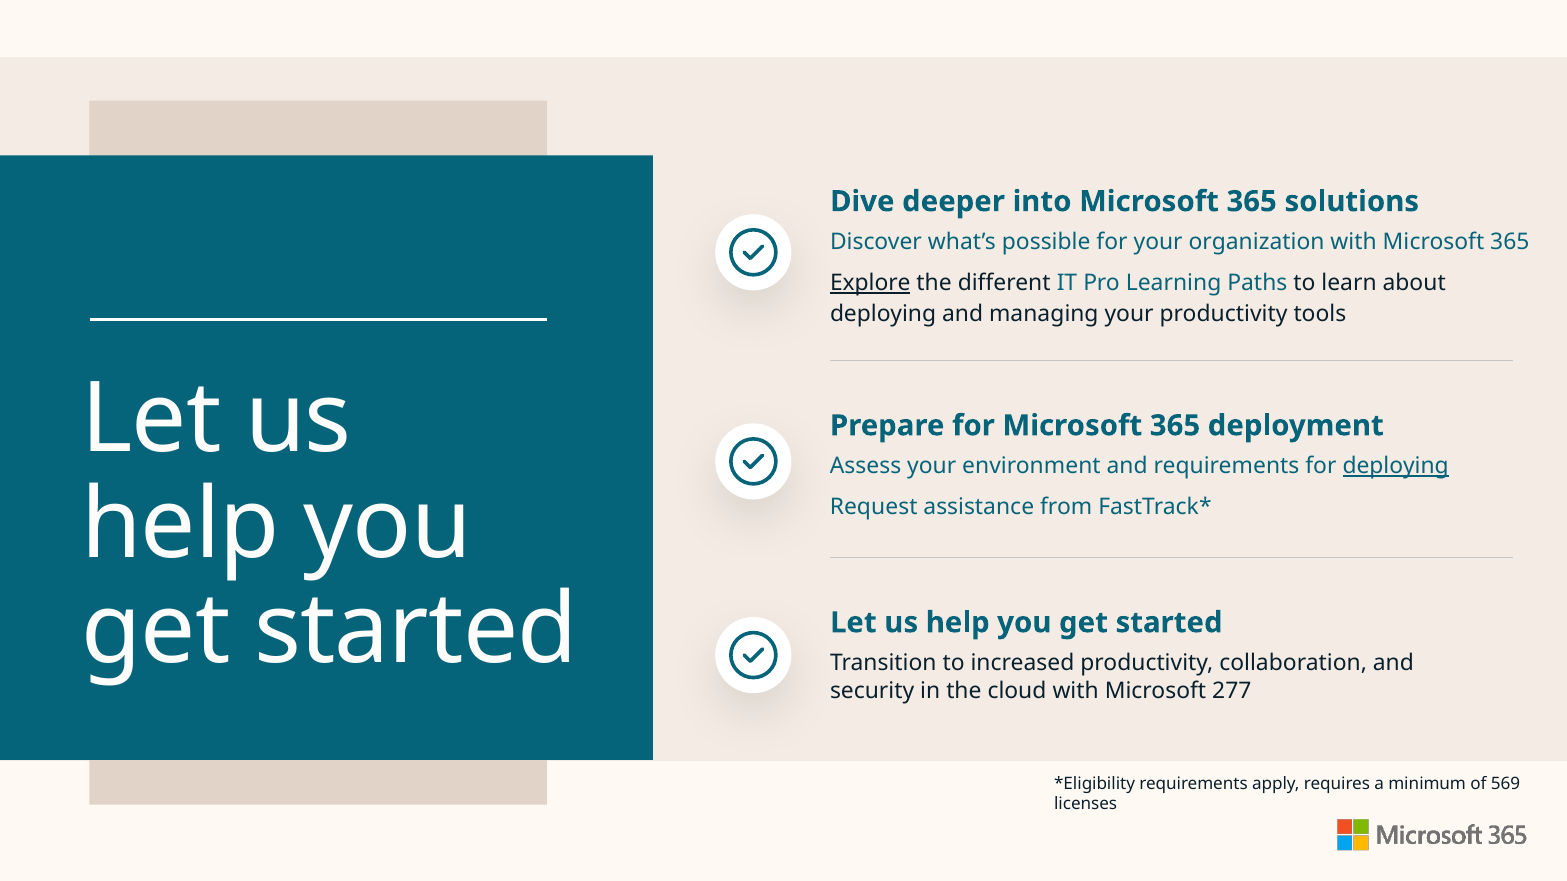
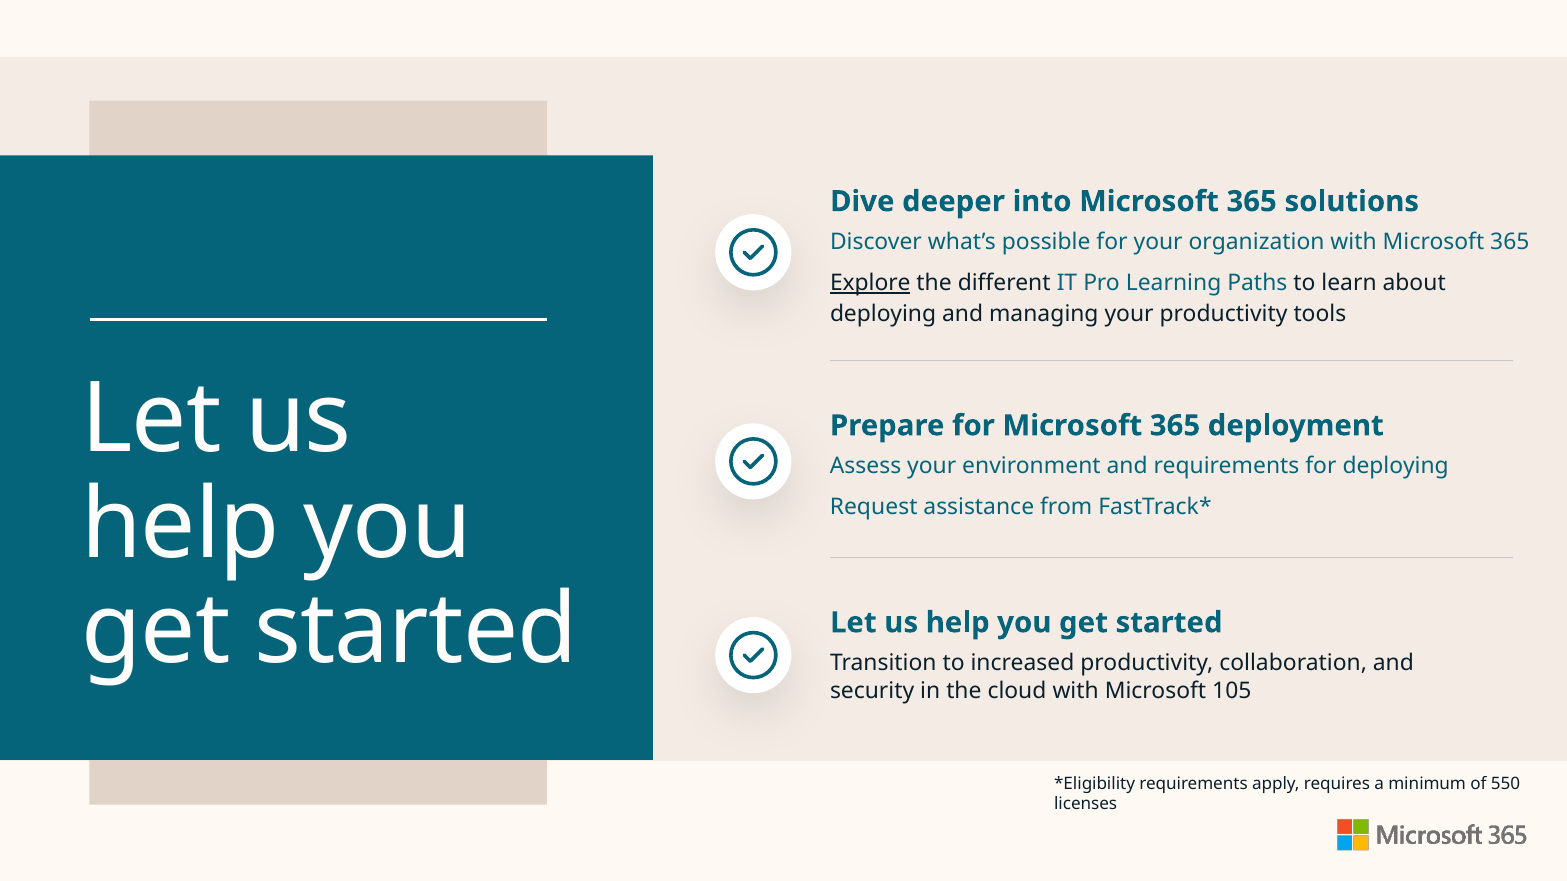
deploying underline: present -> none (1396, 467)
277: 277 -> 105 (1232, 691)
569: 569 -> 550 (1506, 784)
